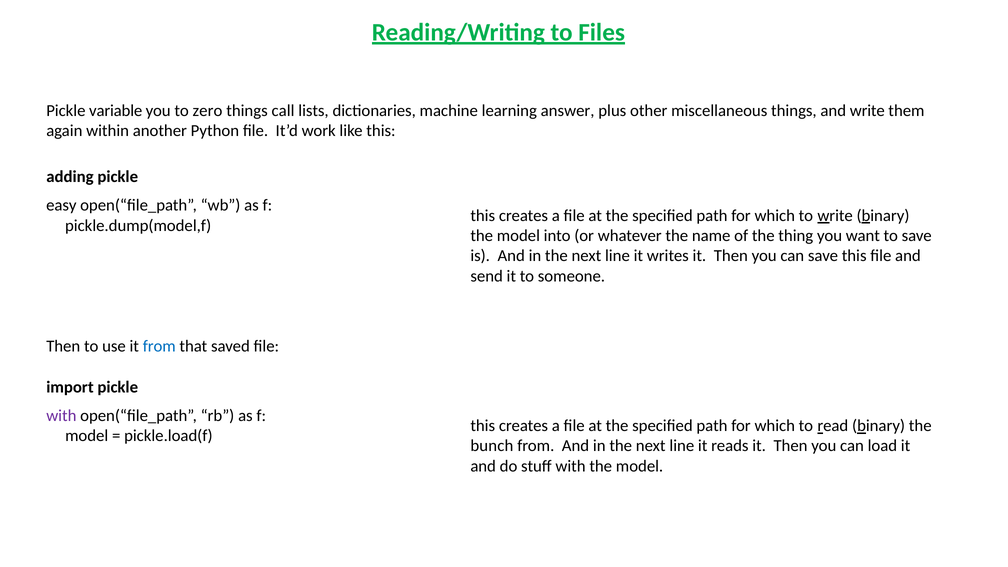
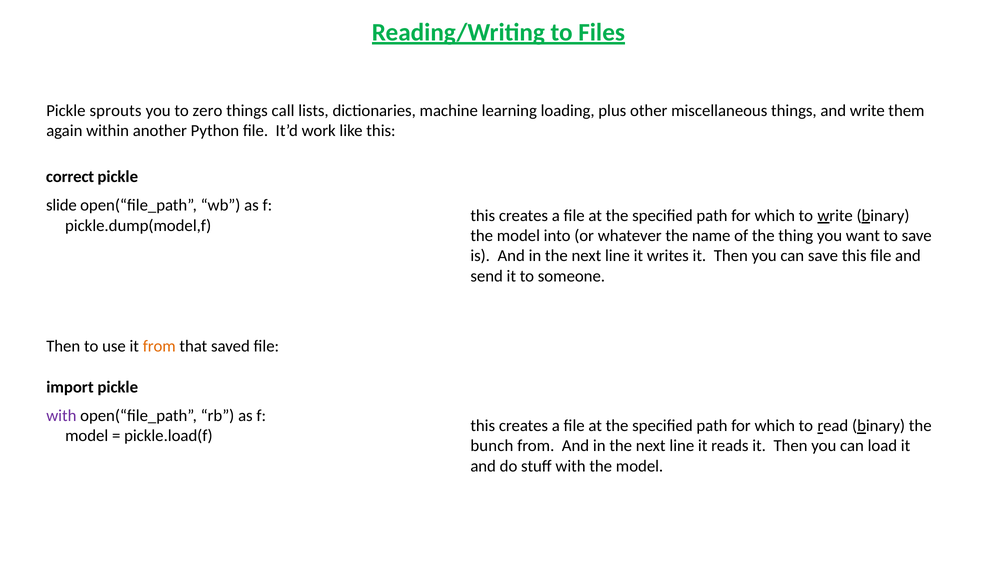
variable: variable -> sprouts (116, 111)
answer: answer -> loading (568, 111)
adding: adding -> correct (70, 177)
easy: easy -> slide (61, 205)
from colour: blue -> orange (159, 346)
